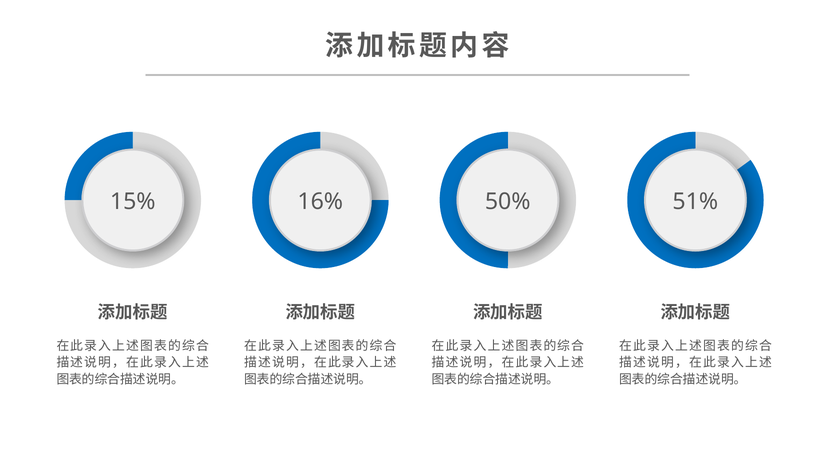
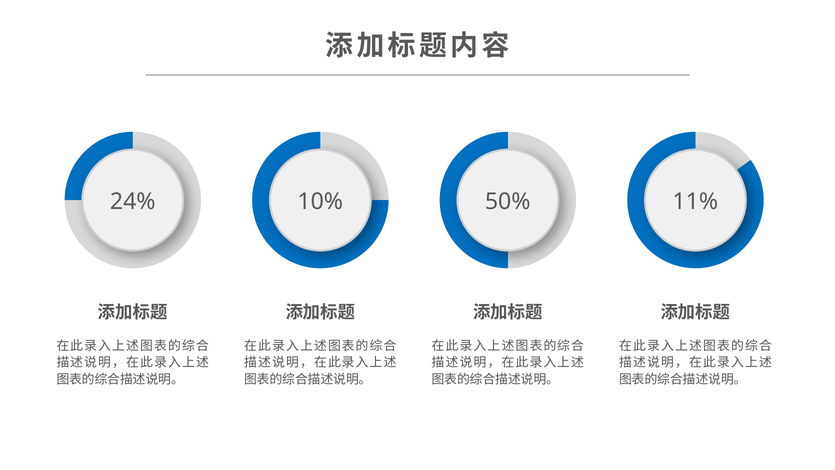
15%: 15% -> 24% (133, 201)
16%: 16% -> 10% (320, 201)
51%: 51% -> 11% (695, 201)
